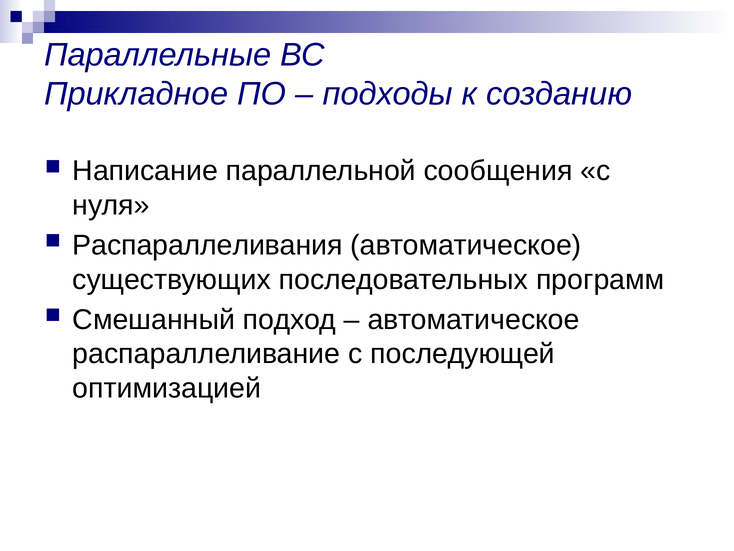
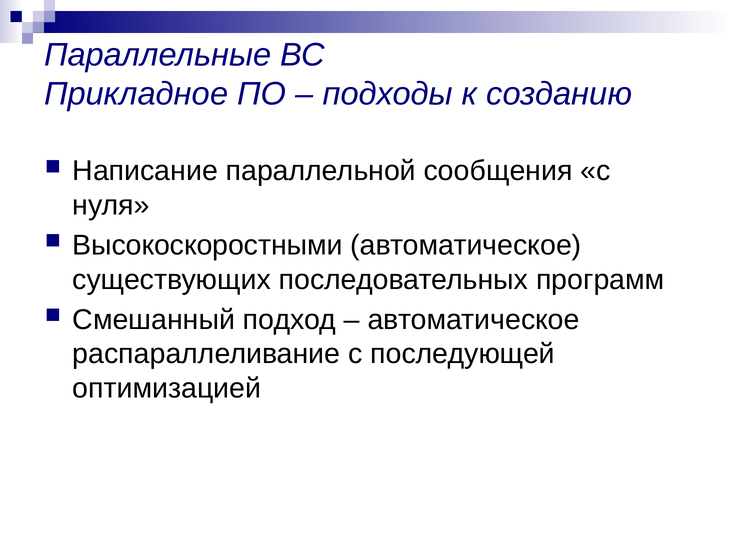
Распараллеливания: Распараллеливания -> Высокоскоростными (208, 245)
